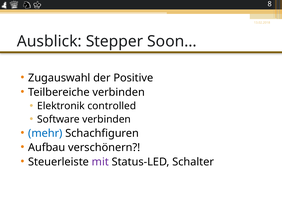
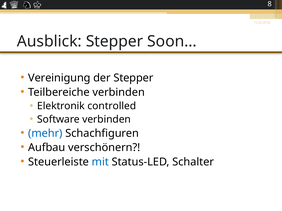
Zugauswahl: Zugauswahl -> Vereinigung (59, 78)
der Positive: Positive -> Stepper (133, 78)
mit colour: purple -> blue (100, 162)
